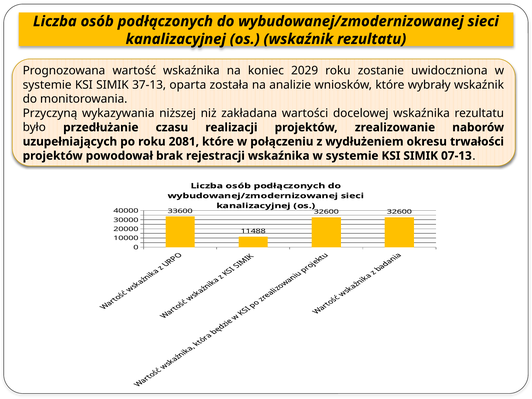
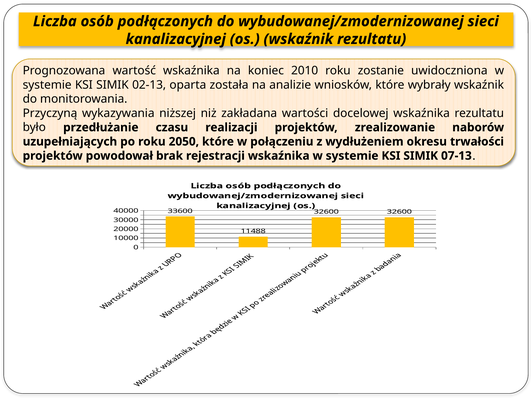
2029: 2029 -> 2010 (305, 71)
37-13: 37-13 -> 02-13 (149, 85)
2081: 2081 -> 2050 (184, 142)
